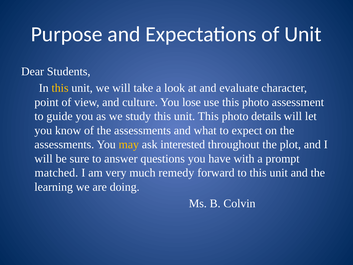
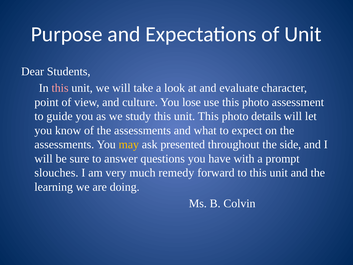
this colour: yellow -> pink (60, 88)
interested: interested -> presented (183, 144)
plot: plot -> side (290, 144)
matched: matched -> slouches (56, 173)
